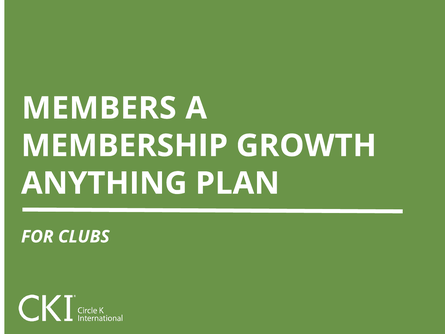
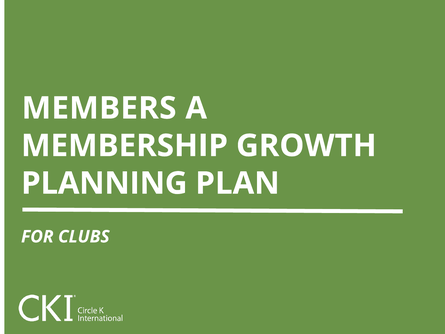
ANYTHING: ANYTHING -> PLANNING (104, 183)
